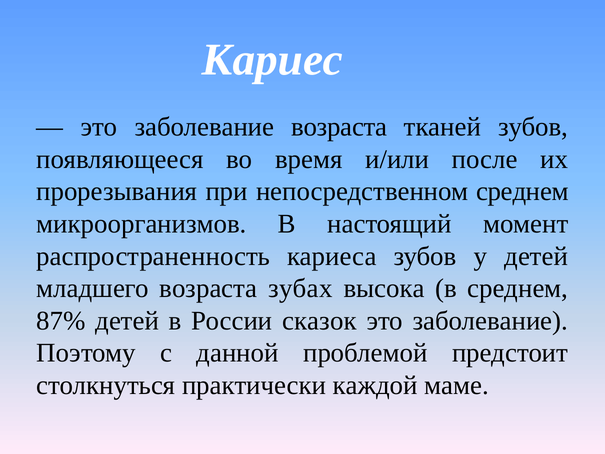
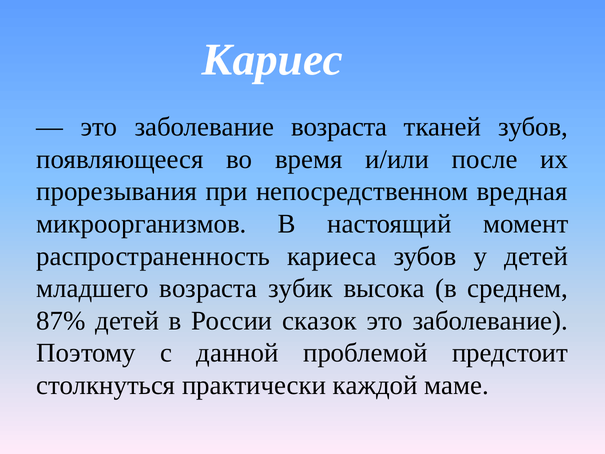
непосредственном среднем: среднем -> вредная (522, 191)
зубах: зубах -> зубик (301, 288)
